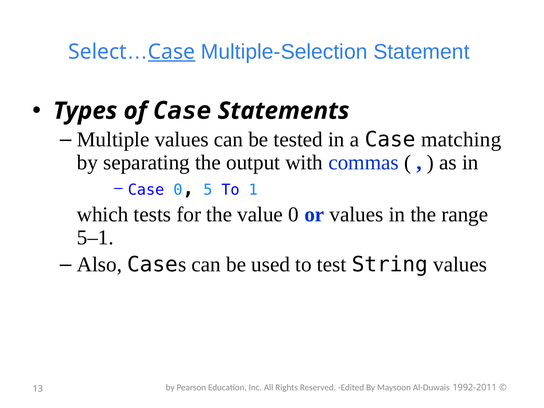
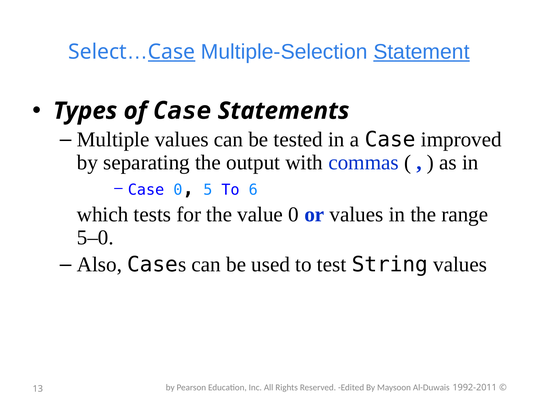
Statement underline: none -> present (421, 52)
matching: matching -> improved (461, 140)
1: 1 -> 6 (253, 190)
5–1: 5–1 -> 5–0 (95, 238)
